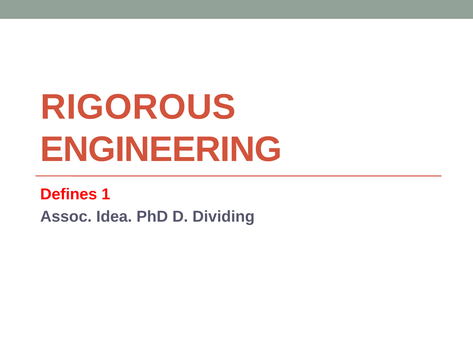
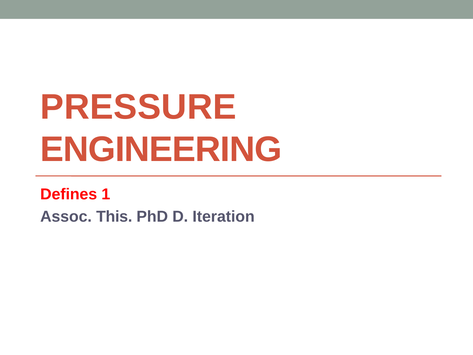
RIGOROUS: RIGOROUS -> PRESSURE (138, 107)
Idea: Idea -> This (114, 216)
Dividing: Dividing -> Iteration (224, 216)
